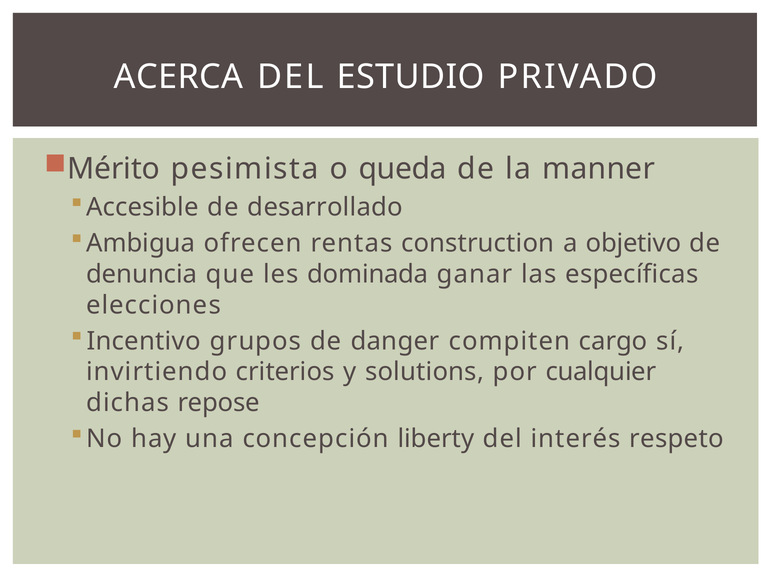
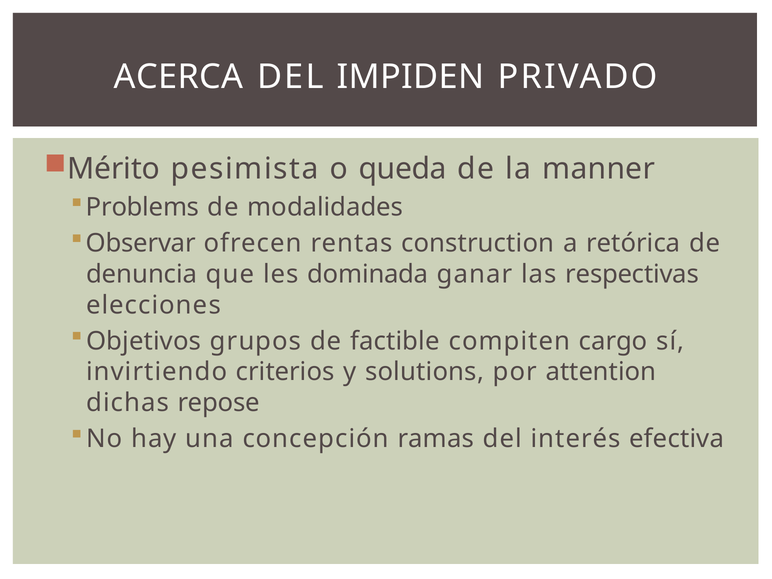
ESTUDIO: ESTUDIO -> IMPIDEN (411, 77)
Accesible: Accesible -> Problems (143, 207)
desarrollado: desarrollado -> modalidades (325, 207)
Ambigua: Ambigua -> Observar (141, 243)
objetivo: objetivo -> retórica (633, 243)
específicas: específicas -> respectivas (632, 274)
Incentivo: Incentivo -> Objetivos (144, 341)
danger: danger -> factible (395, 341)
cualquier: cualquier -> attention (601, 372)
liberty: liberty -> ramas (436, 439)
respeto: respeto -> efectiva (677, 439)
